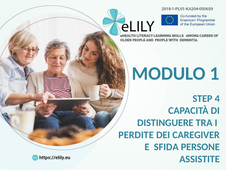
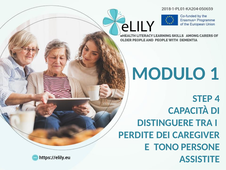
SFIDA: SFIDA -> TONO (166, 147)
